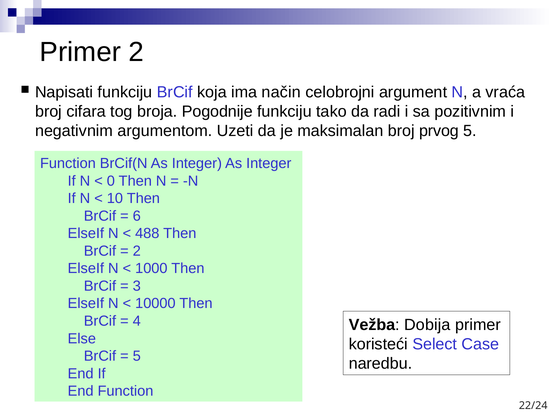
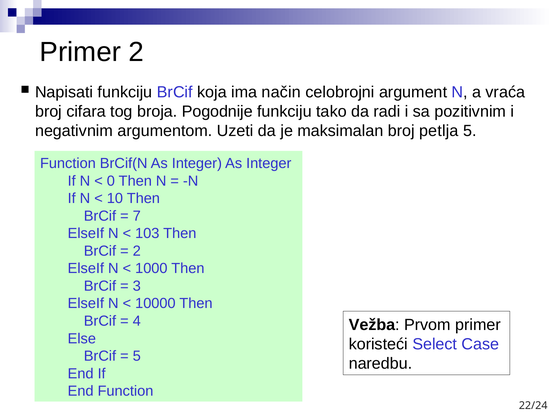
prvog: prvog -> petlja (439, 131)
6: 6 -> 7 (137, 216)
488: 488 -> 103 (147, 233)
Dobija: Dobija -> Prvom (427, 325)
